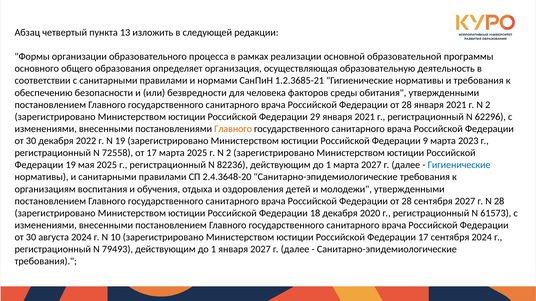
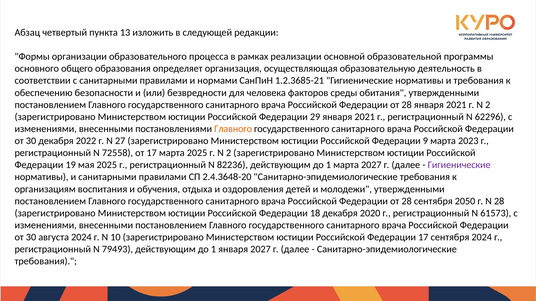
N 19: 19 -> 27 (120, 141)
Гигиенические colour: blue -> purple (459, 165)
сентября 2027: 2027 -> 2050 (465, 201)
